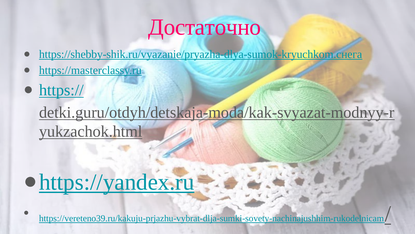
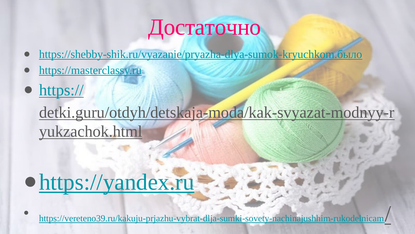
https://shebby-shik.ru/vyazanie/pryazha-dlya-sumok-kryuchkom.снега: https://shebby-shik.ru/vyazanie/pryazha-dlya-sumok-kryuchkom.снега -> https://shebby-shik.ru/vyazanie/pryazha-dlya-sumok-kryuchkom.было (201, 54)
